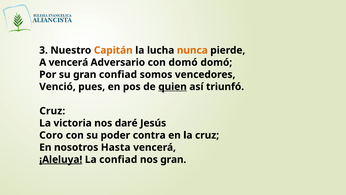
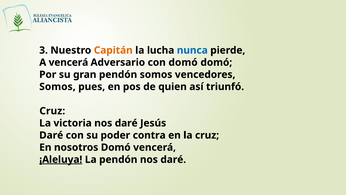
nunca colour: orange -> blue (192, 50)
gran confiad: confiad -> pendón (118, 74)
Venció: Venció -> Somos (57, 87)
quien underline: present -> none (173, 87)
Coro: Coro -> Daré (51, 135)
nosotros Hasta: Hasta -> Domó (116, 147)
La confiad: confiad -> pendón (118, 159)
gran: gran -> daré (173, 159)
